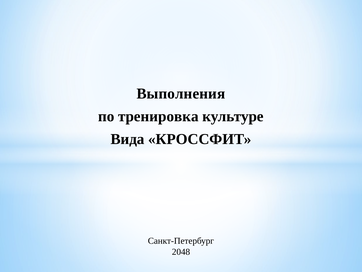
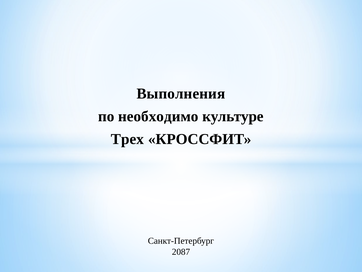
тренировка: тренировка -> необходимо (158, 116)
Вида: Вида -> Трех (127, 139)
2048: 2048 -> 2087 (181, 251)
